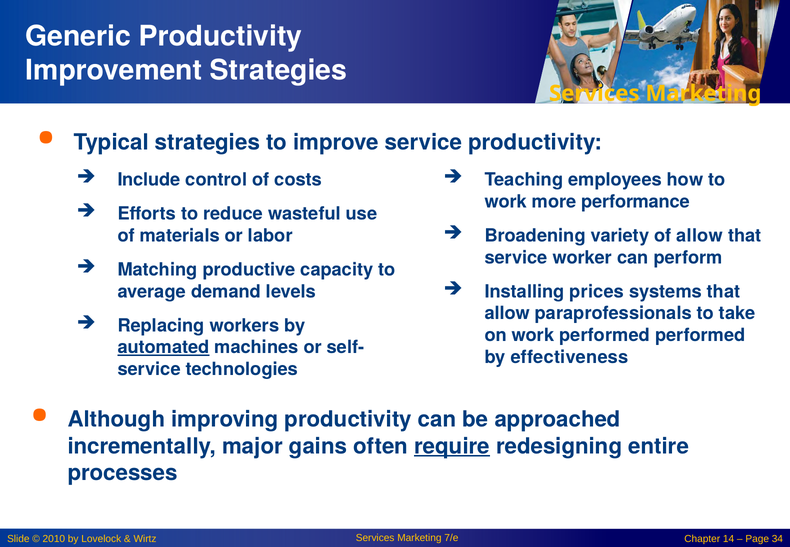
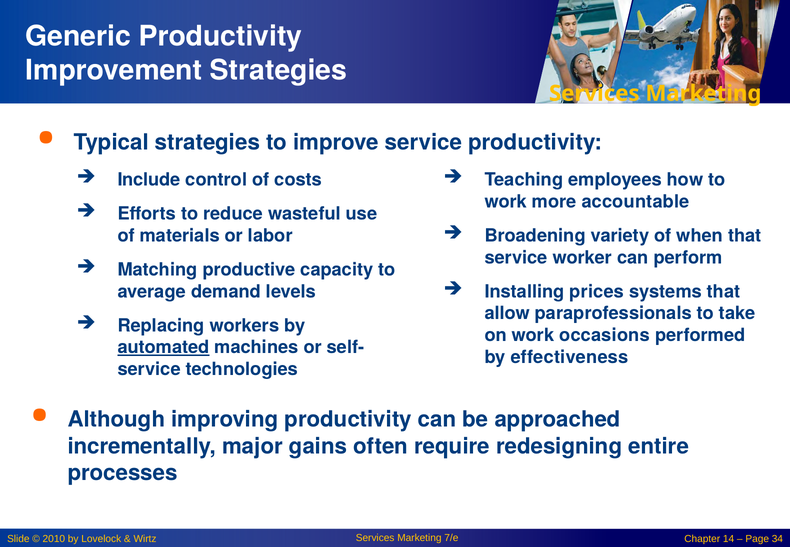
performance: performance -> accountable (636, 202)
of allow: allow -> when (700, 236)
work performed: performed -> occasions (604, 335)
require underline: present -> none (452, 446)
